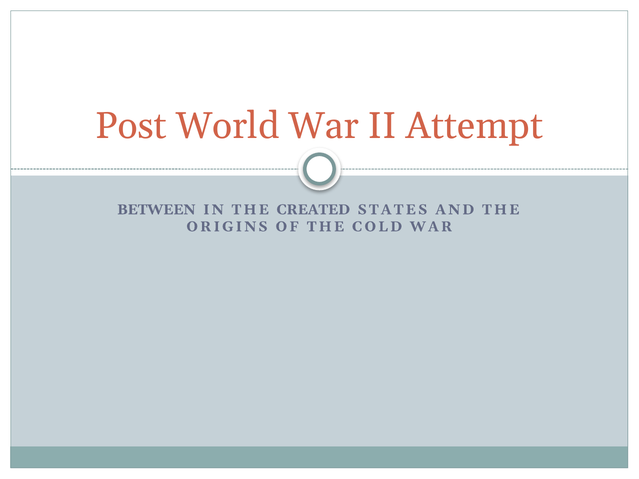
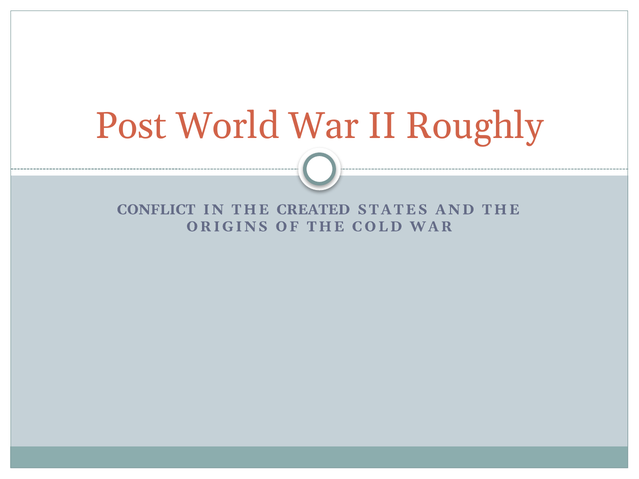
Attempt: Attempt -> Roughly (475, 126)
BETWEEN: BETWEEN -> CONFLICT (156, 210)
